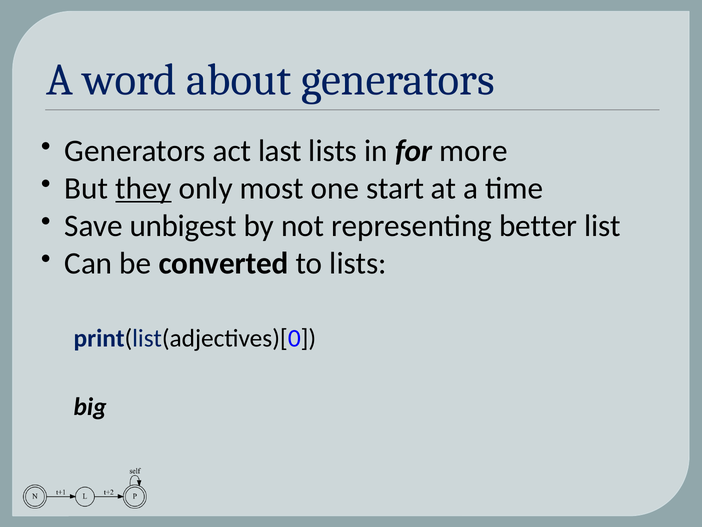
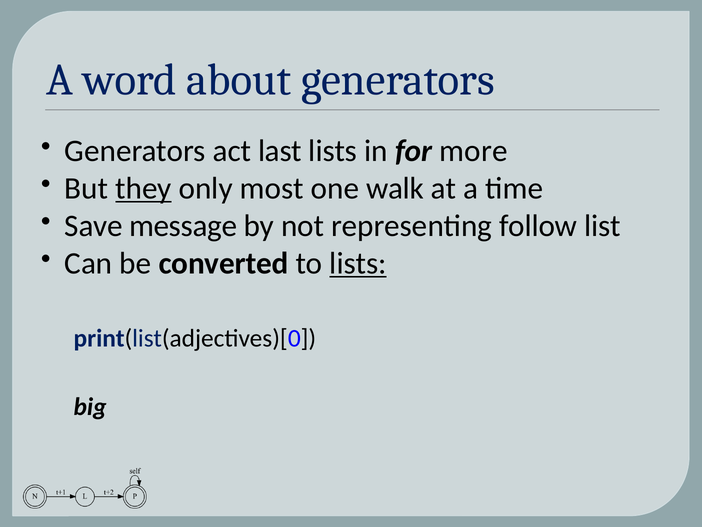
start: start -> walk (395, 188)
unbigest: unbigest -> message (183, 226)
better: better -> follow (538, 226)
lists underline: none -> present (358, 263)
